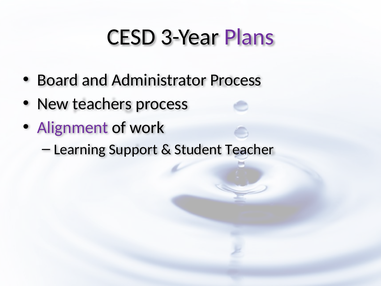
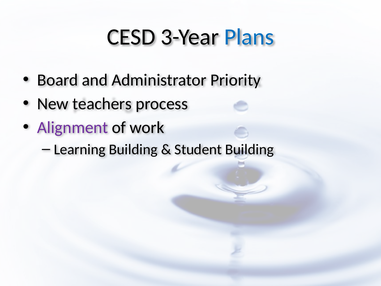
Plans colour: purple -> blue (249, 37)
Administrator Process: Process -> Priority (236, 80)
Learning Support: Support -> Building (133, 149)
Student Teacher: Teacher -> Building (250, 149)
